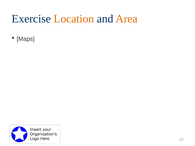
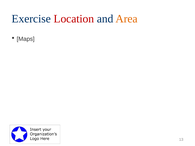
Location colour: orange -> red (74, 19)
